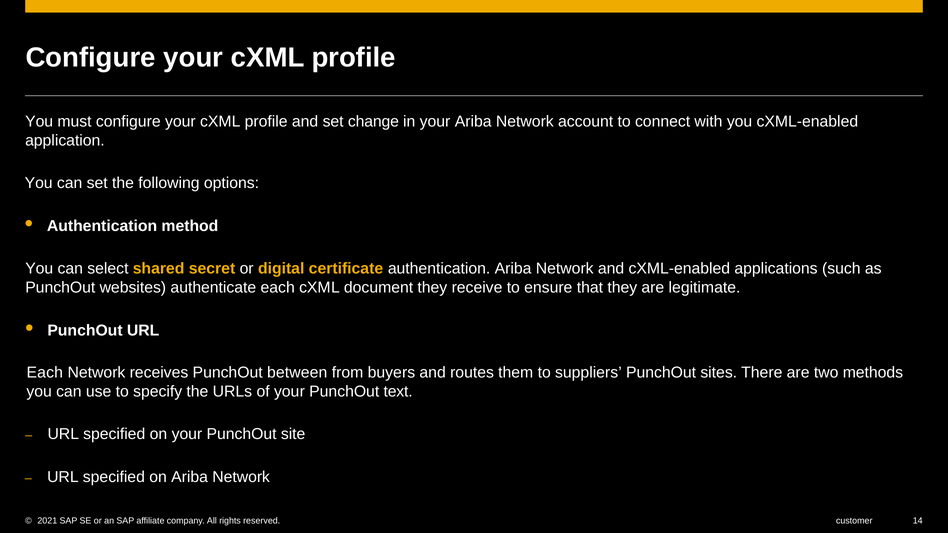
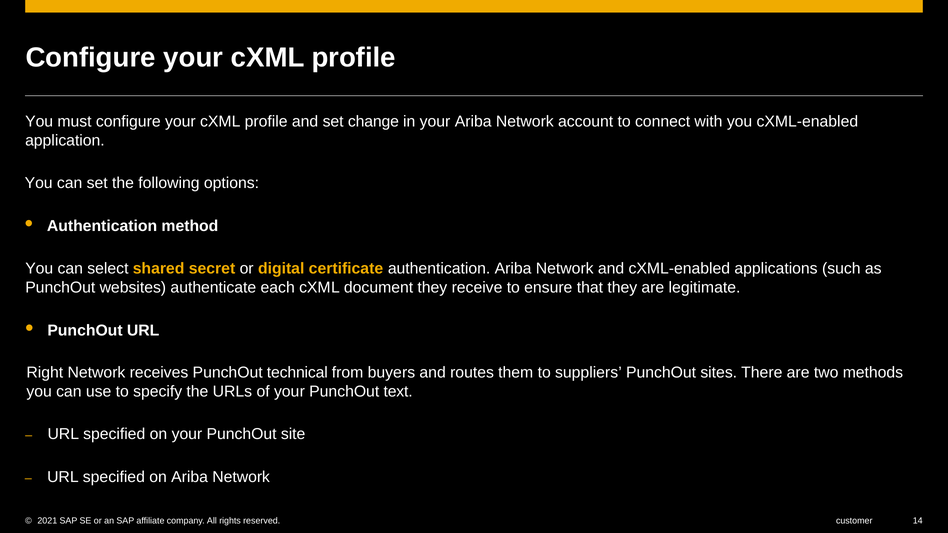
Each: Each -> Right (45, 373)
between: between -> technical (297, 373)
